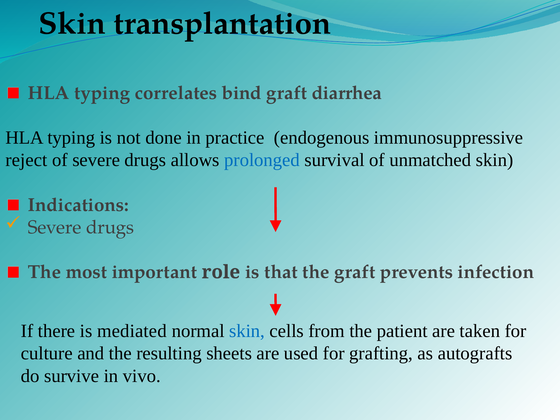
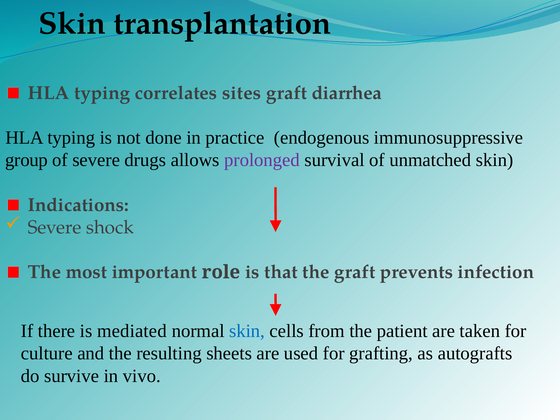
bind: bind -> sites (242, 93)
reject: reject -> group (27, 160)
prolonged colour: blue -> purple (262, 160)
drugs: drugs -> shock (110, 227)
